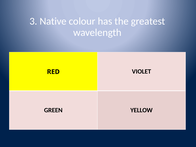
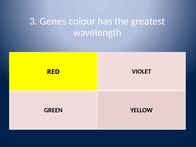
Native: Native -> Genes (53, 21)
